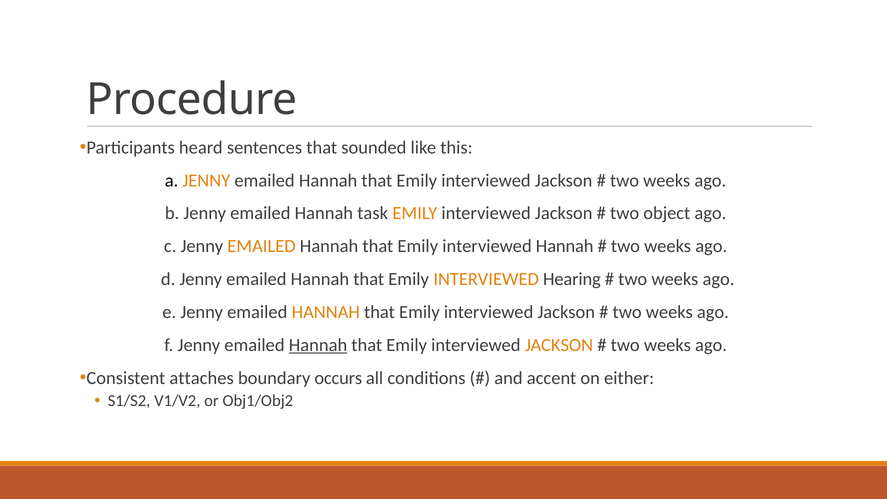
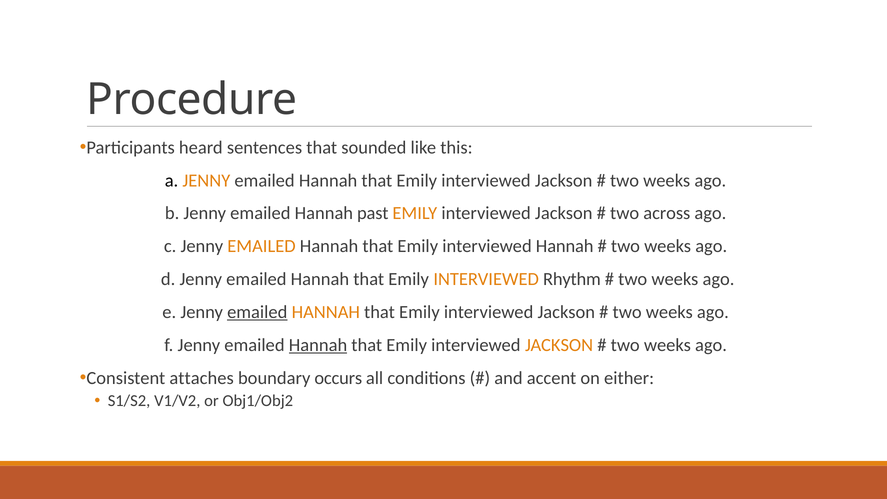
task: task -> past (373, 213)
object: object -> across (667, 213)
Hearing: Hearing -> Rhythm (572, 279)
emailed underline: none -> present (257, 312)
